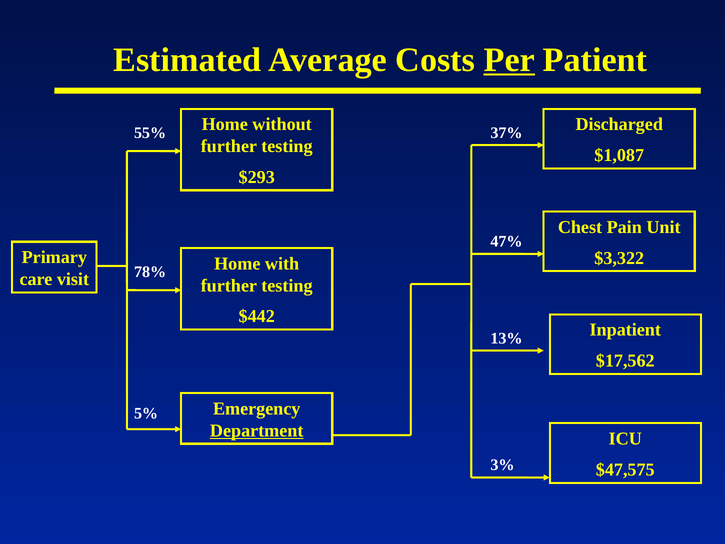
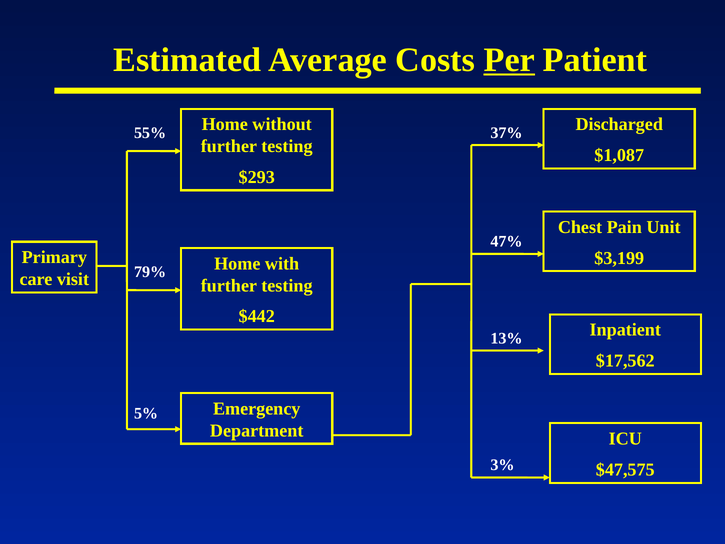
$3,322: $3,322 -> $3,199 (619, 258)
78%: 78% -> 79% (150, 272)
Department underline: present -> none (257, 430)
